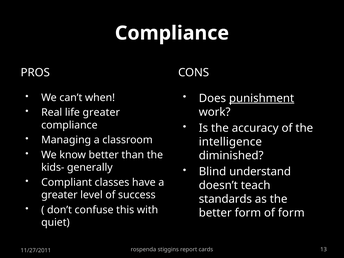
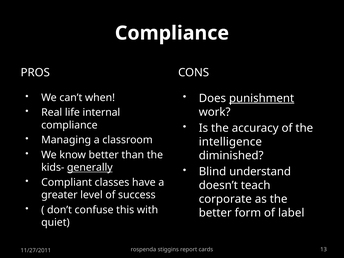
life greater: greater -> internal (101, 113)
generally underline: none -> present (90, 168)
standards: standards -> corporate (225, 199)
of form: form -> label (291, 213)
